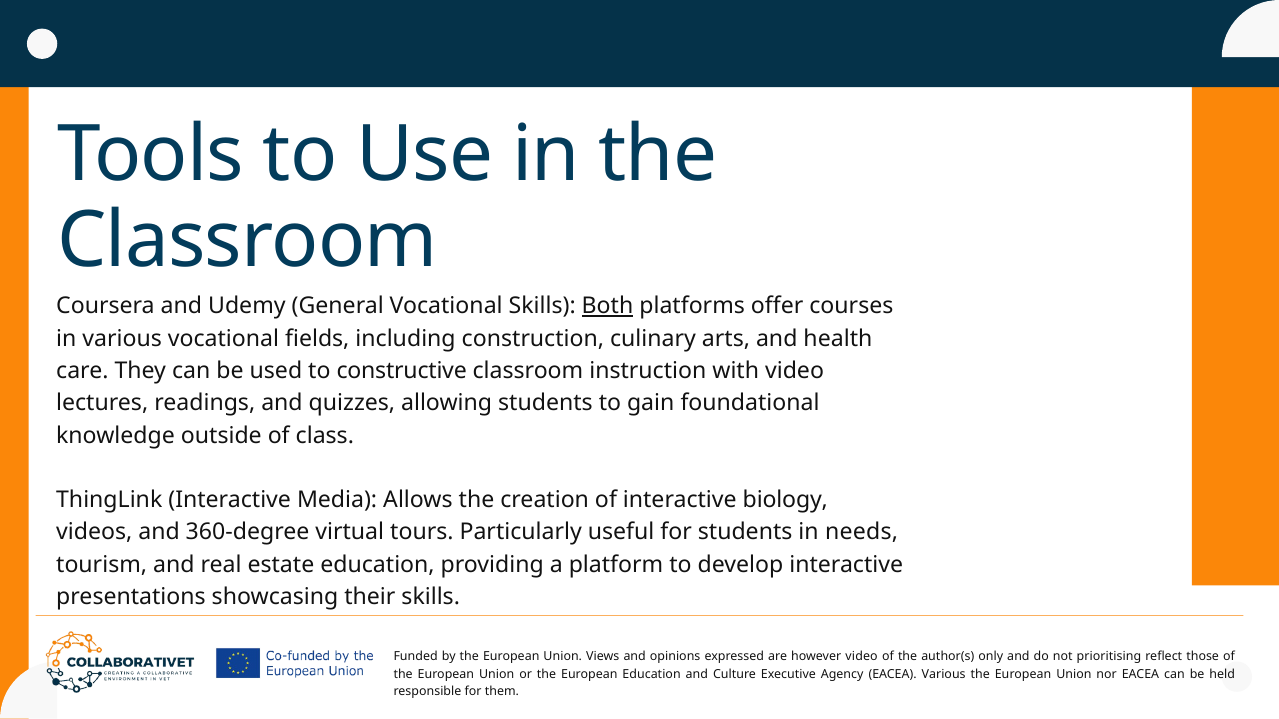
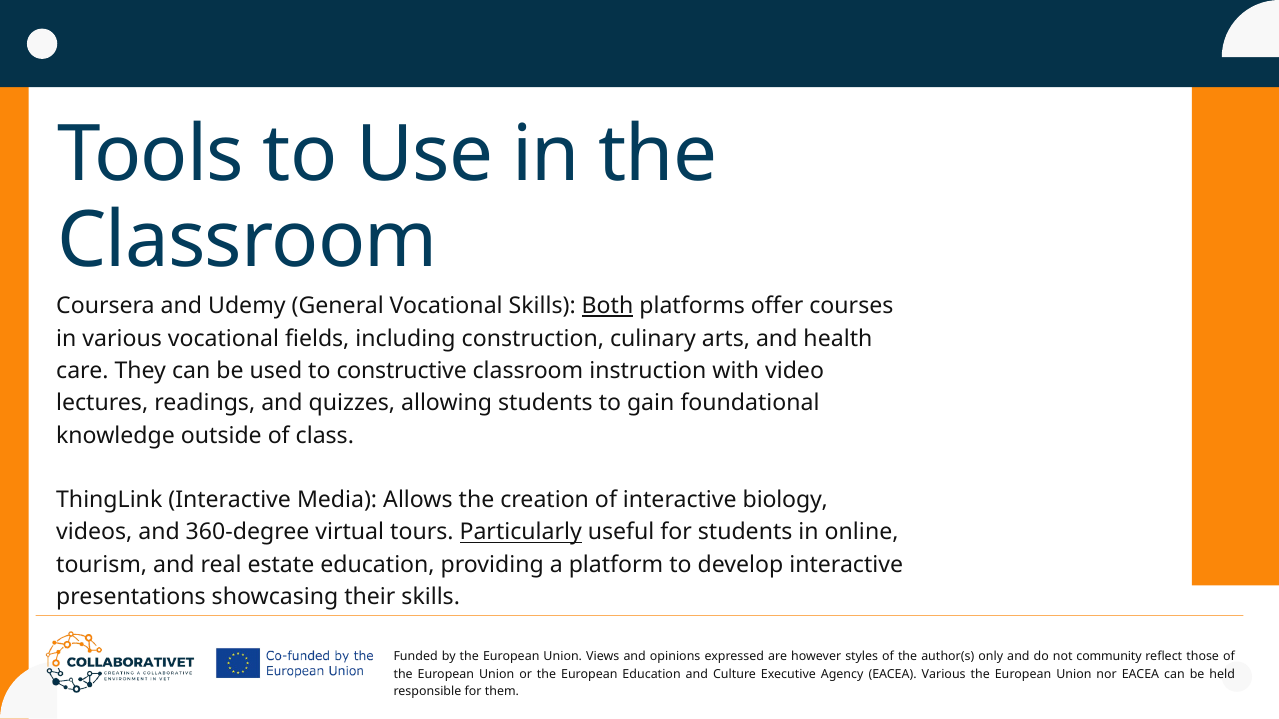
Particularly underline: none -> present (521, 533)
needs: needs -> online (862, 533)
however video: video -> styles (862, 657)
prioritising: prioritising -> community (1109, 657)
